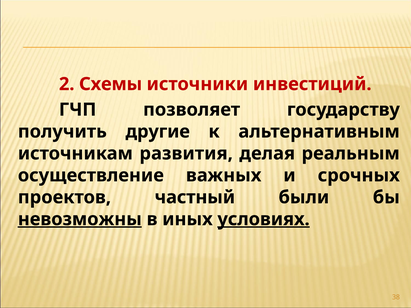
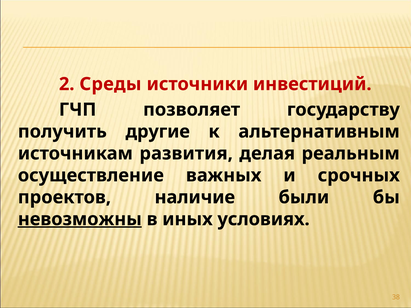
Схемы: Схемы -> Среды (110, 84)
частный: частный -> наличие (195, 197)
условиях underline: present -> none (264, 219)
